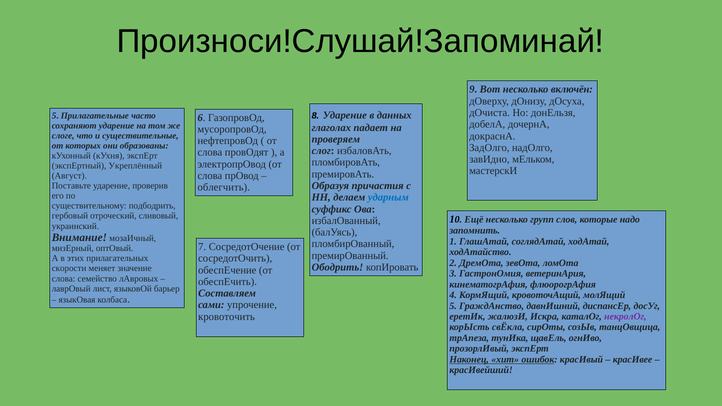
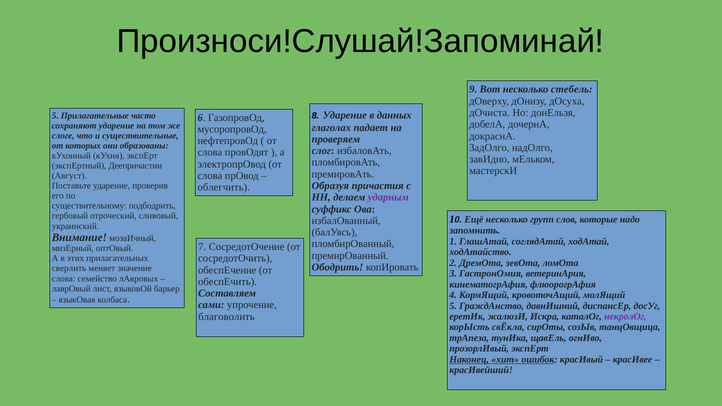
включён: включён -> стебель (572, 90)
Укреплённый: Укреплённый -> Деепричастии (135, 166)
ударным colour: blue -> purple (388, 197)
скорости: скорости -> сверлить (69, 269)
кровоточить: кровоточить -> благоволить (227, 317)
